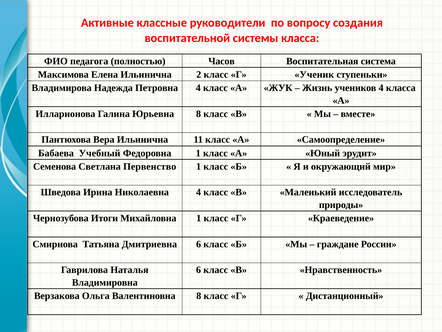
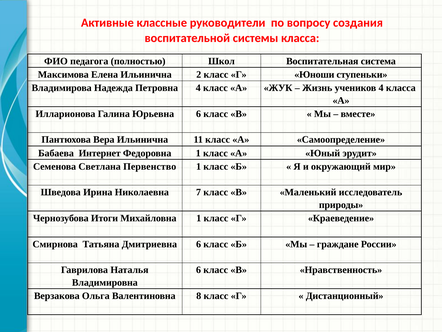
Часов: Часов -> Школ (222, 61)
Ученик: Ученик -> Юноши (314, 74)
Юрьевна 8: 8 -> 6 (199, 114)
Учебный: Учебный -> Интернет (100, 153)
Николаевна 4: 4 -> 7 (199, 192)
